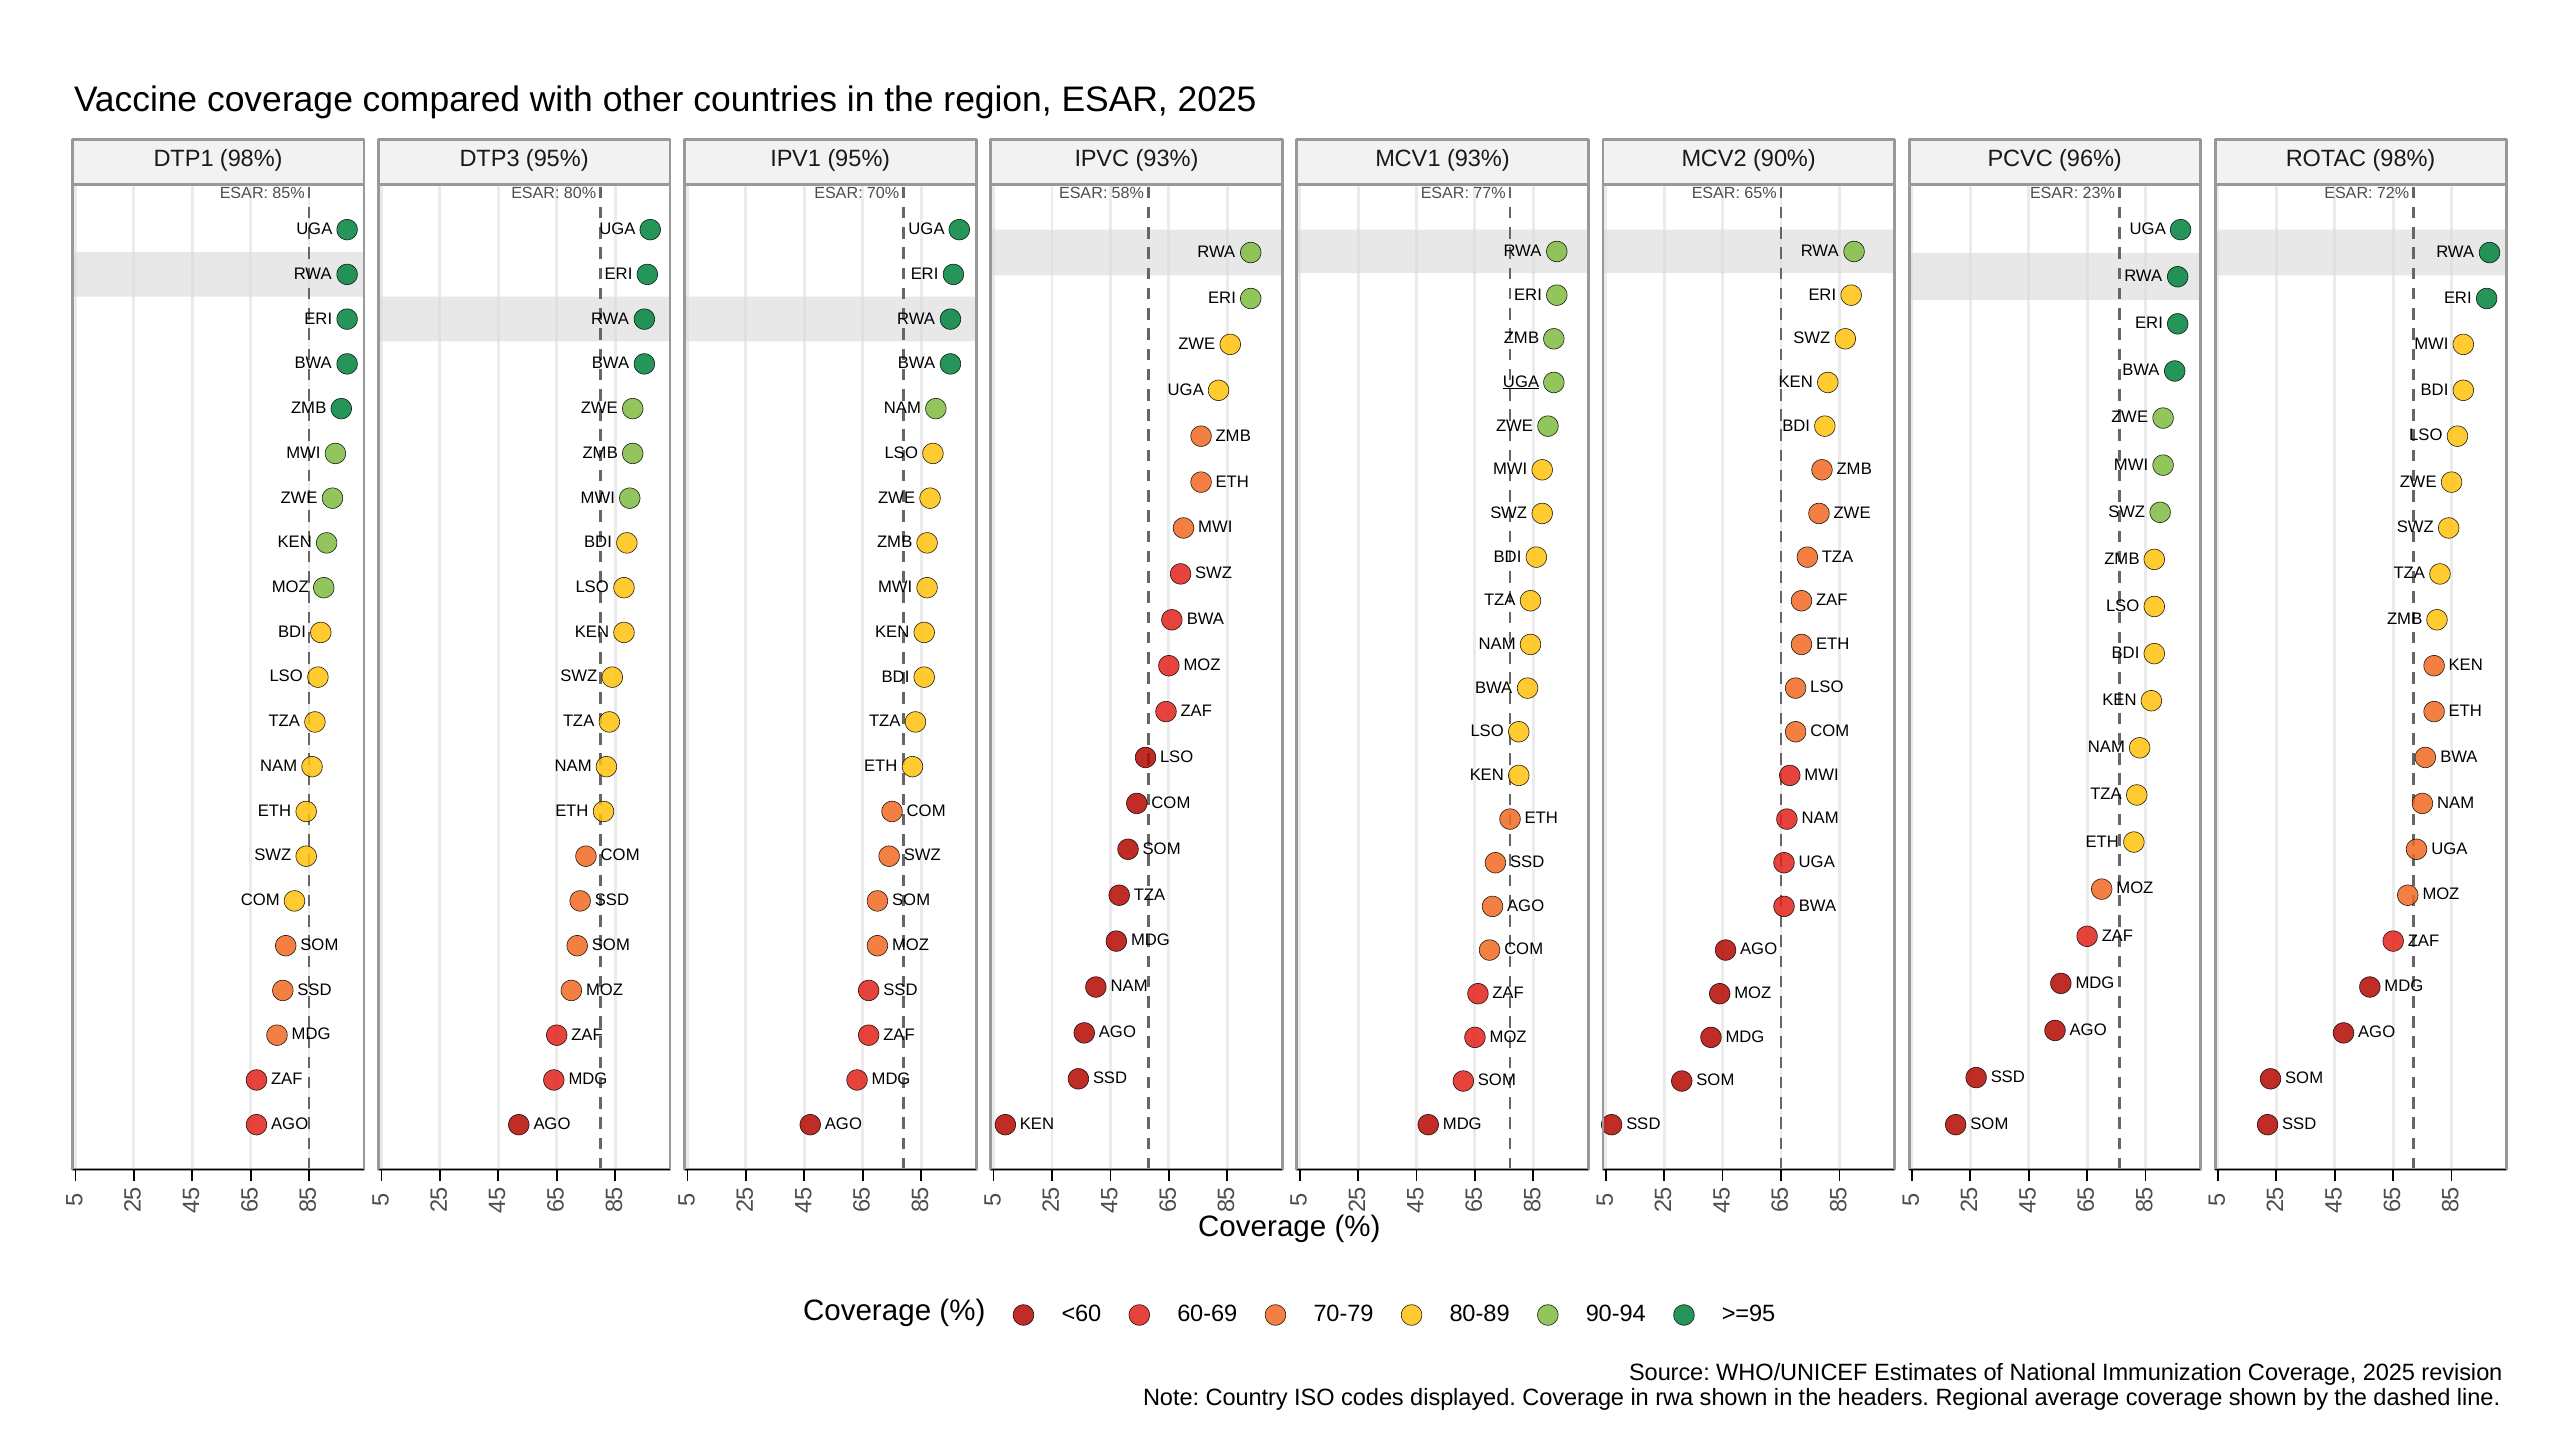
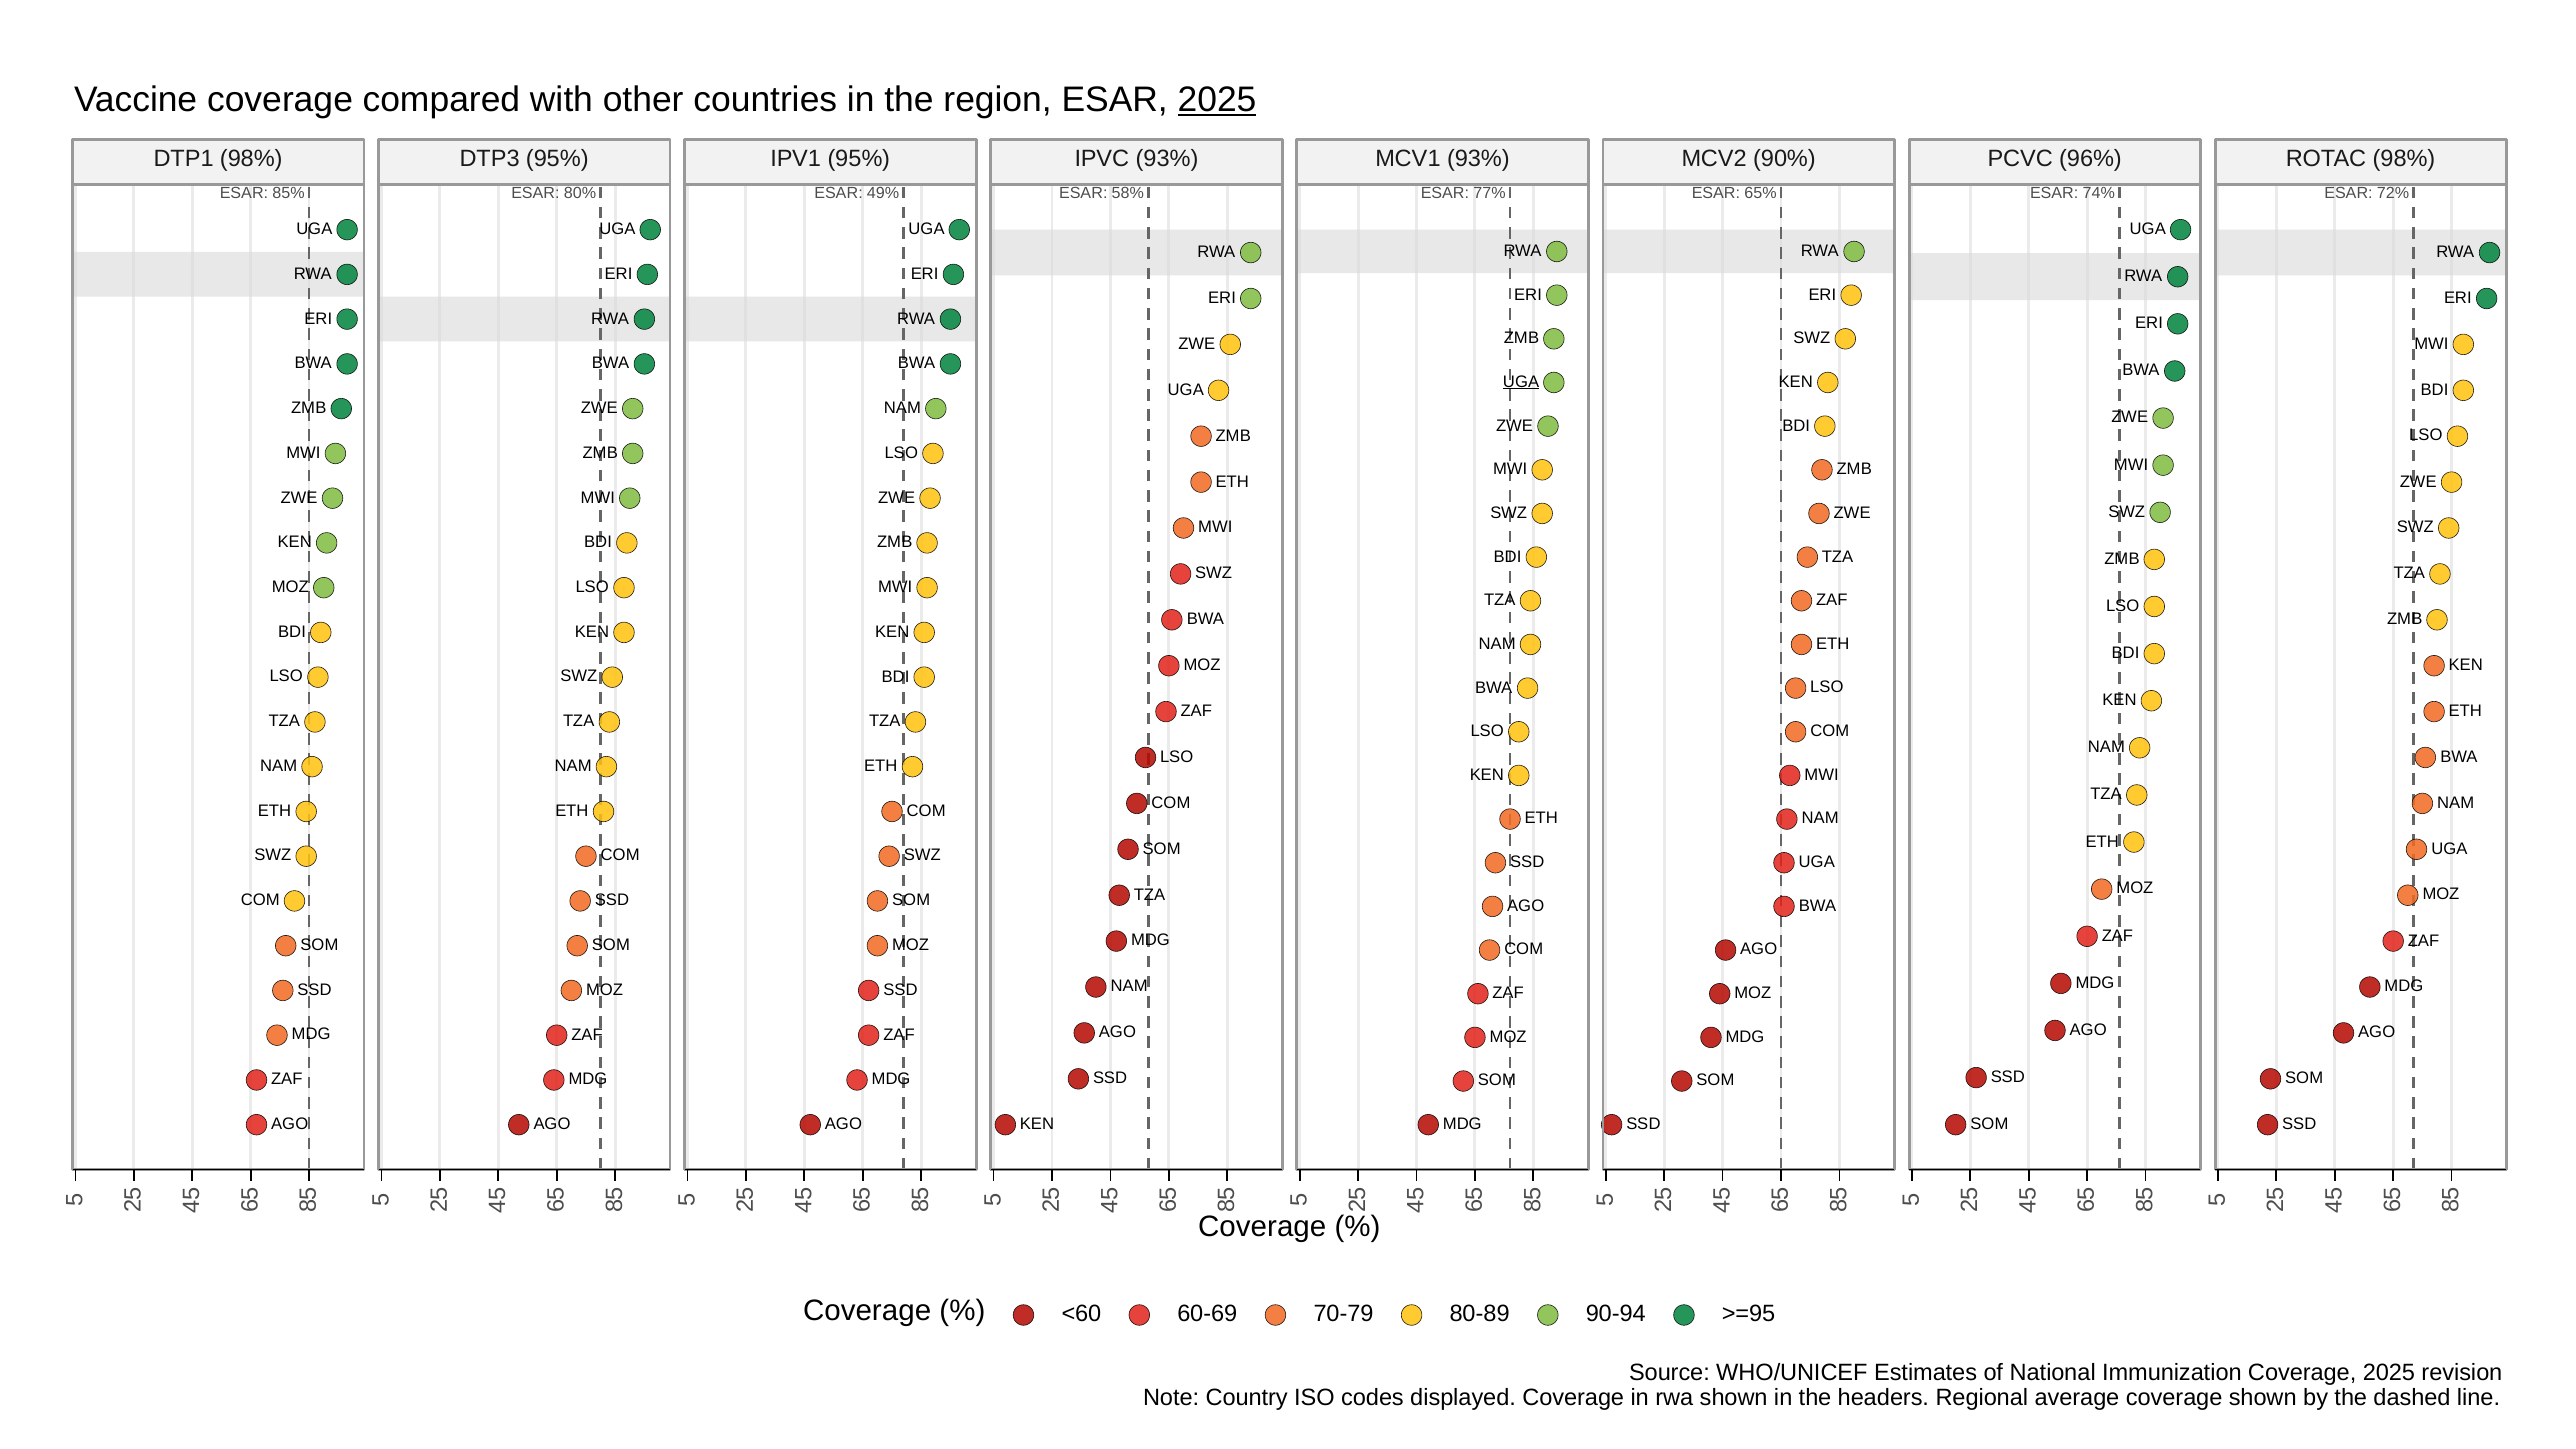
2025 underline: none -> present (1217, 100)
70%: 70% -> 49% (883, 193)
23%: 23% -> 74% (2099, 193)
